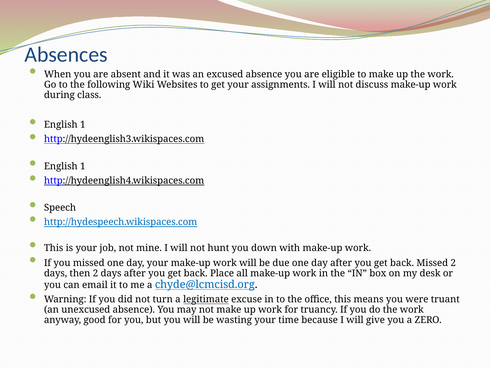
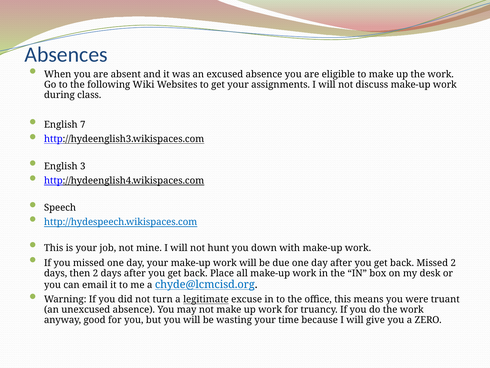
1: 1 -> 7 (83, 125)
1: 1 -> 3 (83, 166)
